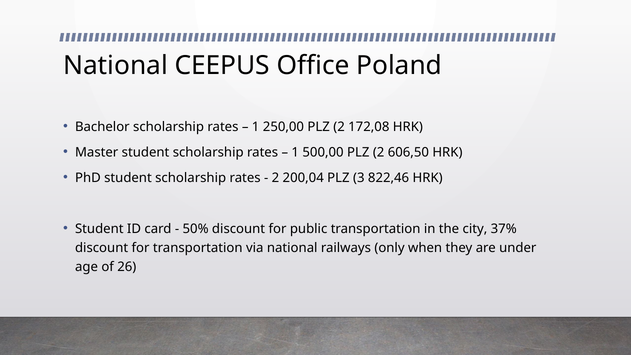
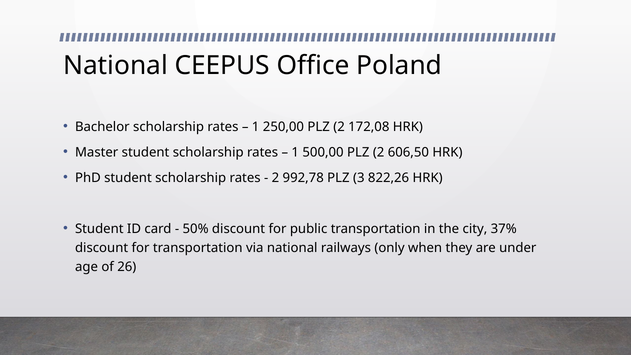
200,04: 200,04 -> 992,78 (303, 178)
822,46: 822,46 -> 822,26 (389, 178)
